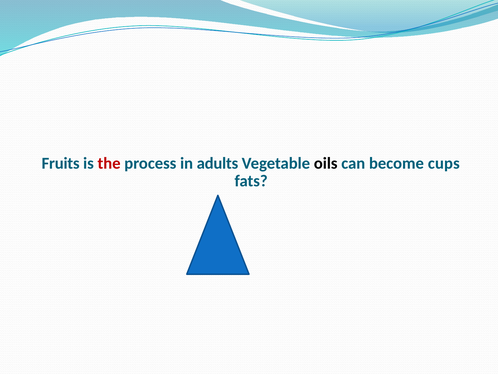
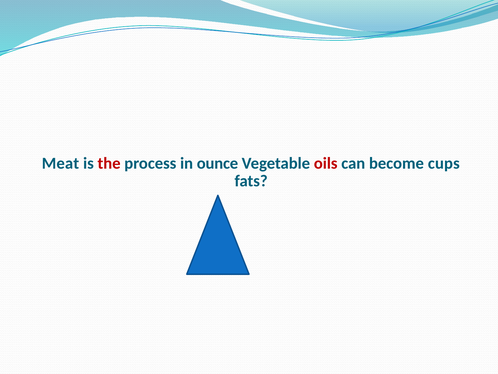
Fruits: Fruits -> Meat (60, 163)
adults: adults -> ounce (217, 163)
oils colour: black -> red (326, 163)
